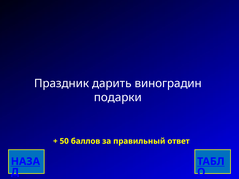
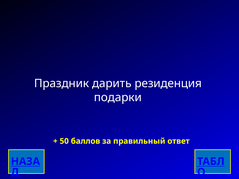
виноградин: виноградин -> резиденция (168, 84)
